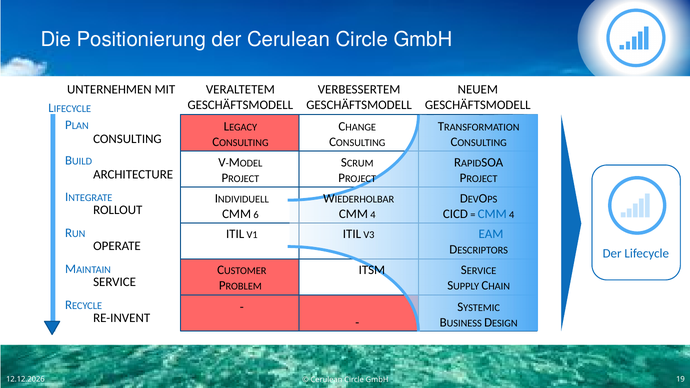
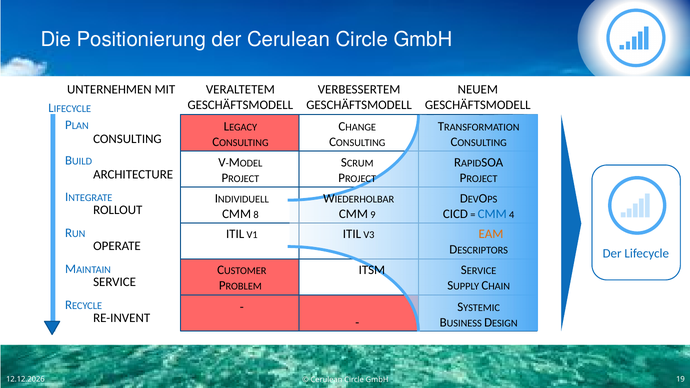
6: 6 -> 8 (256, 215)
4: 4 -> 9 (373, 215)
EAM colour: blue -> orange (491, 234)
